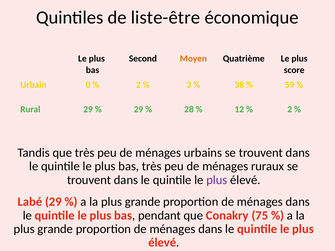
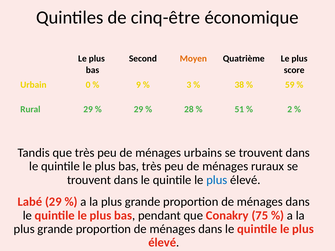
liste-être: liste-être -> cinq-être (165, 18)
2: 2 -> 9 (138, 85)
12: 12 -> 51 (239, 109)
plus colour: purple -> blue (217, 180)
